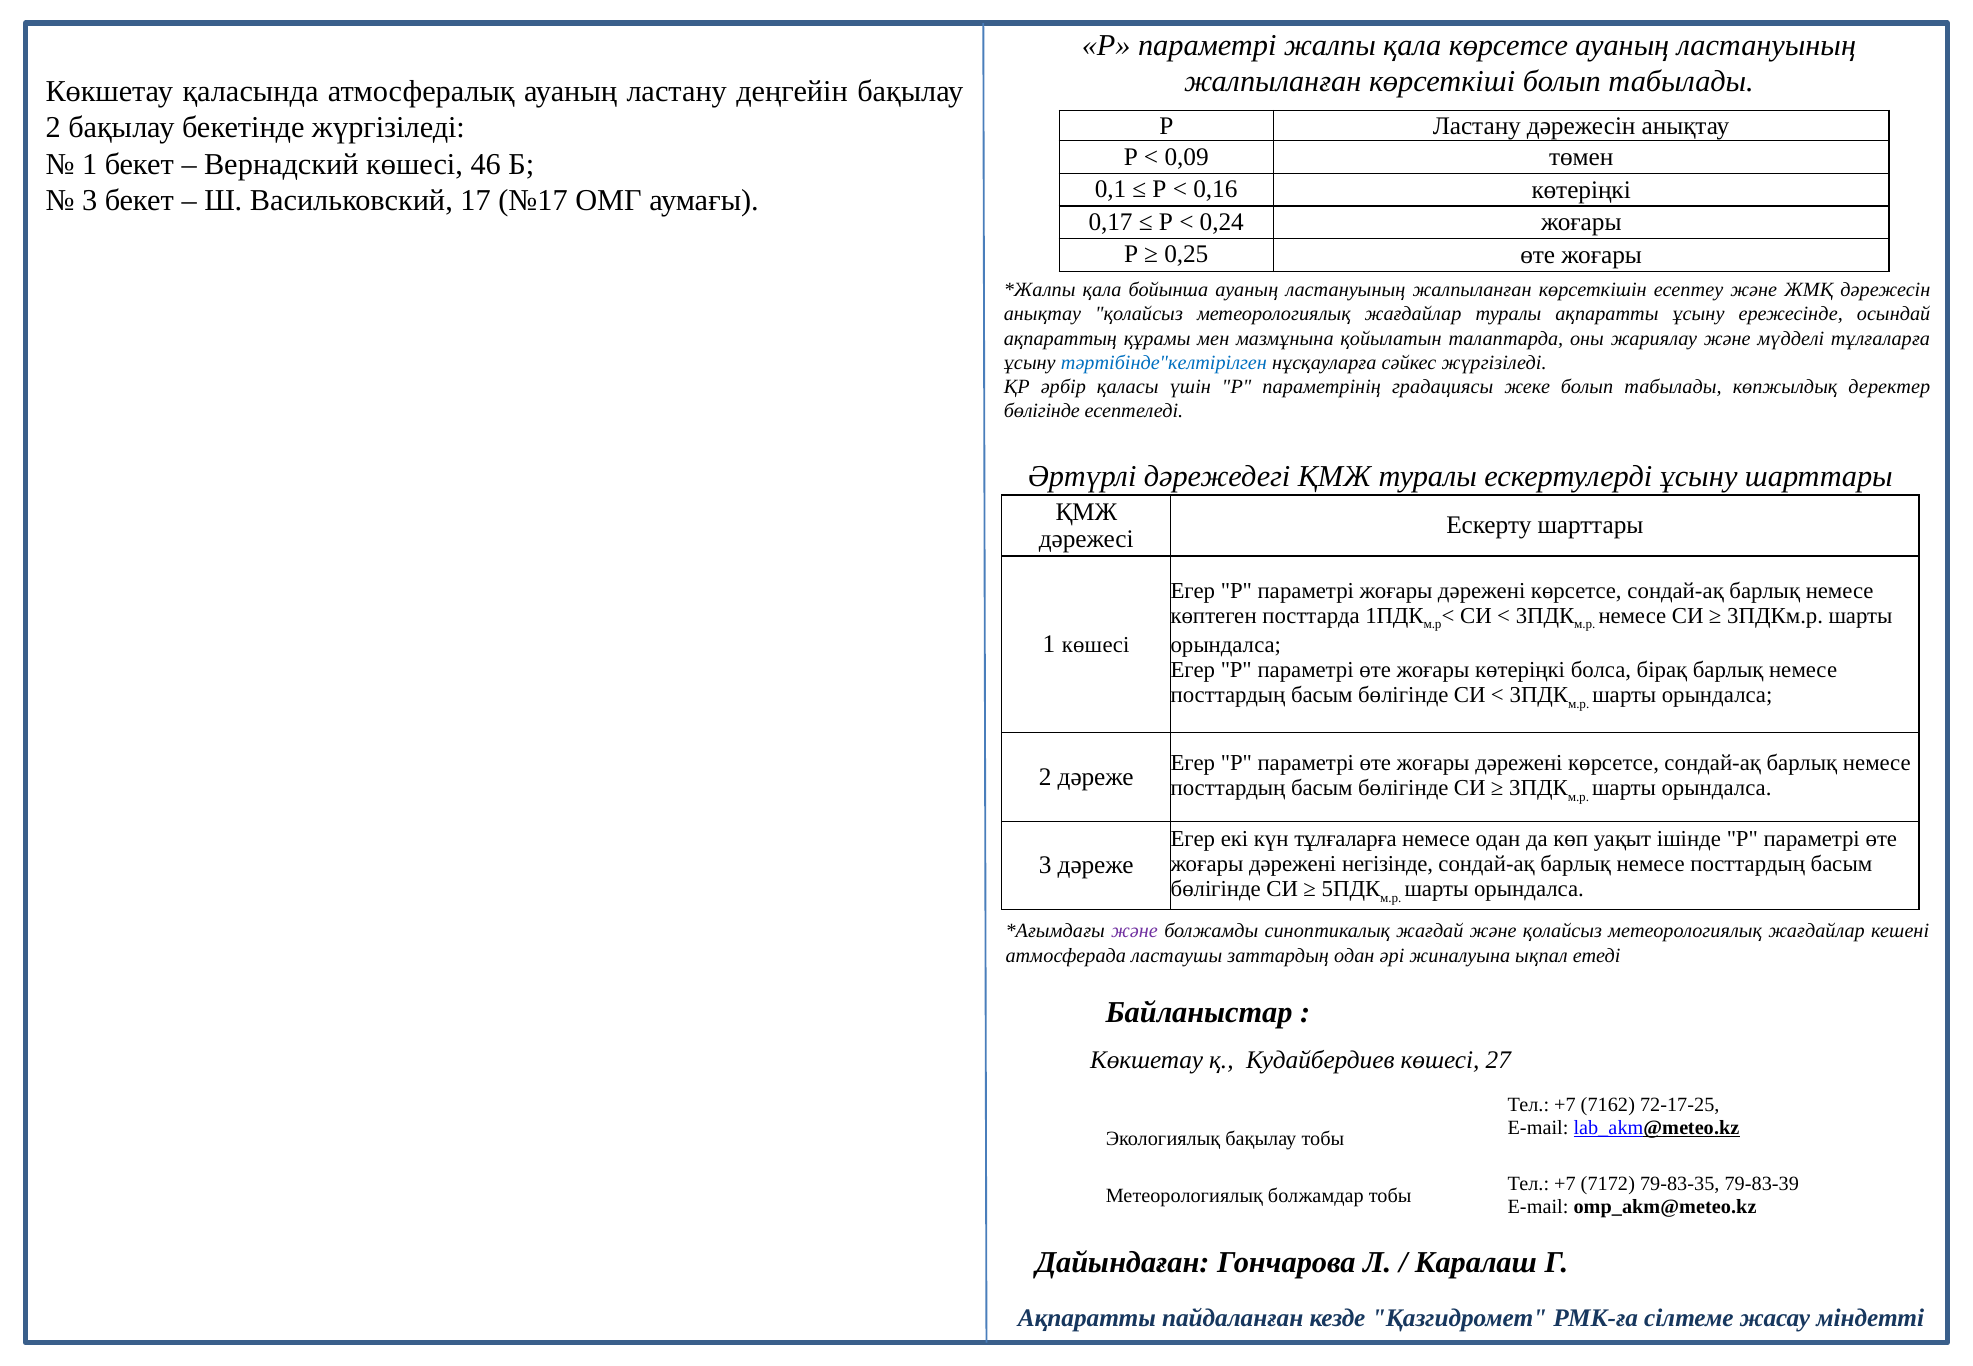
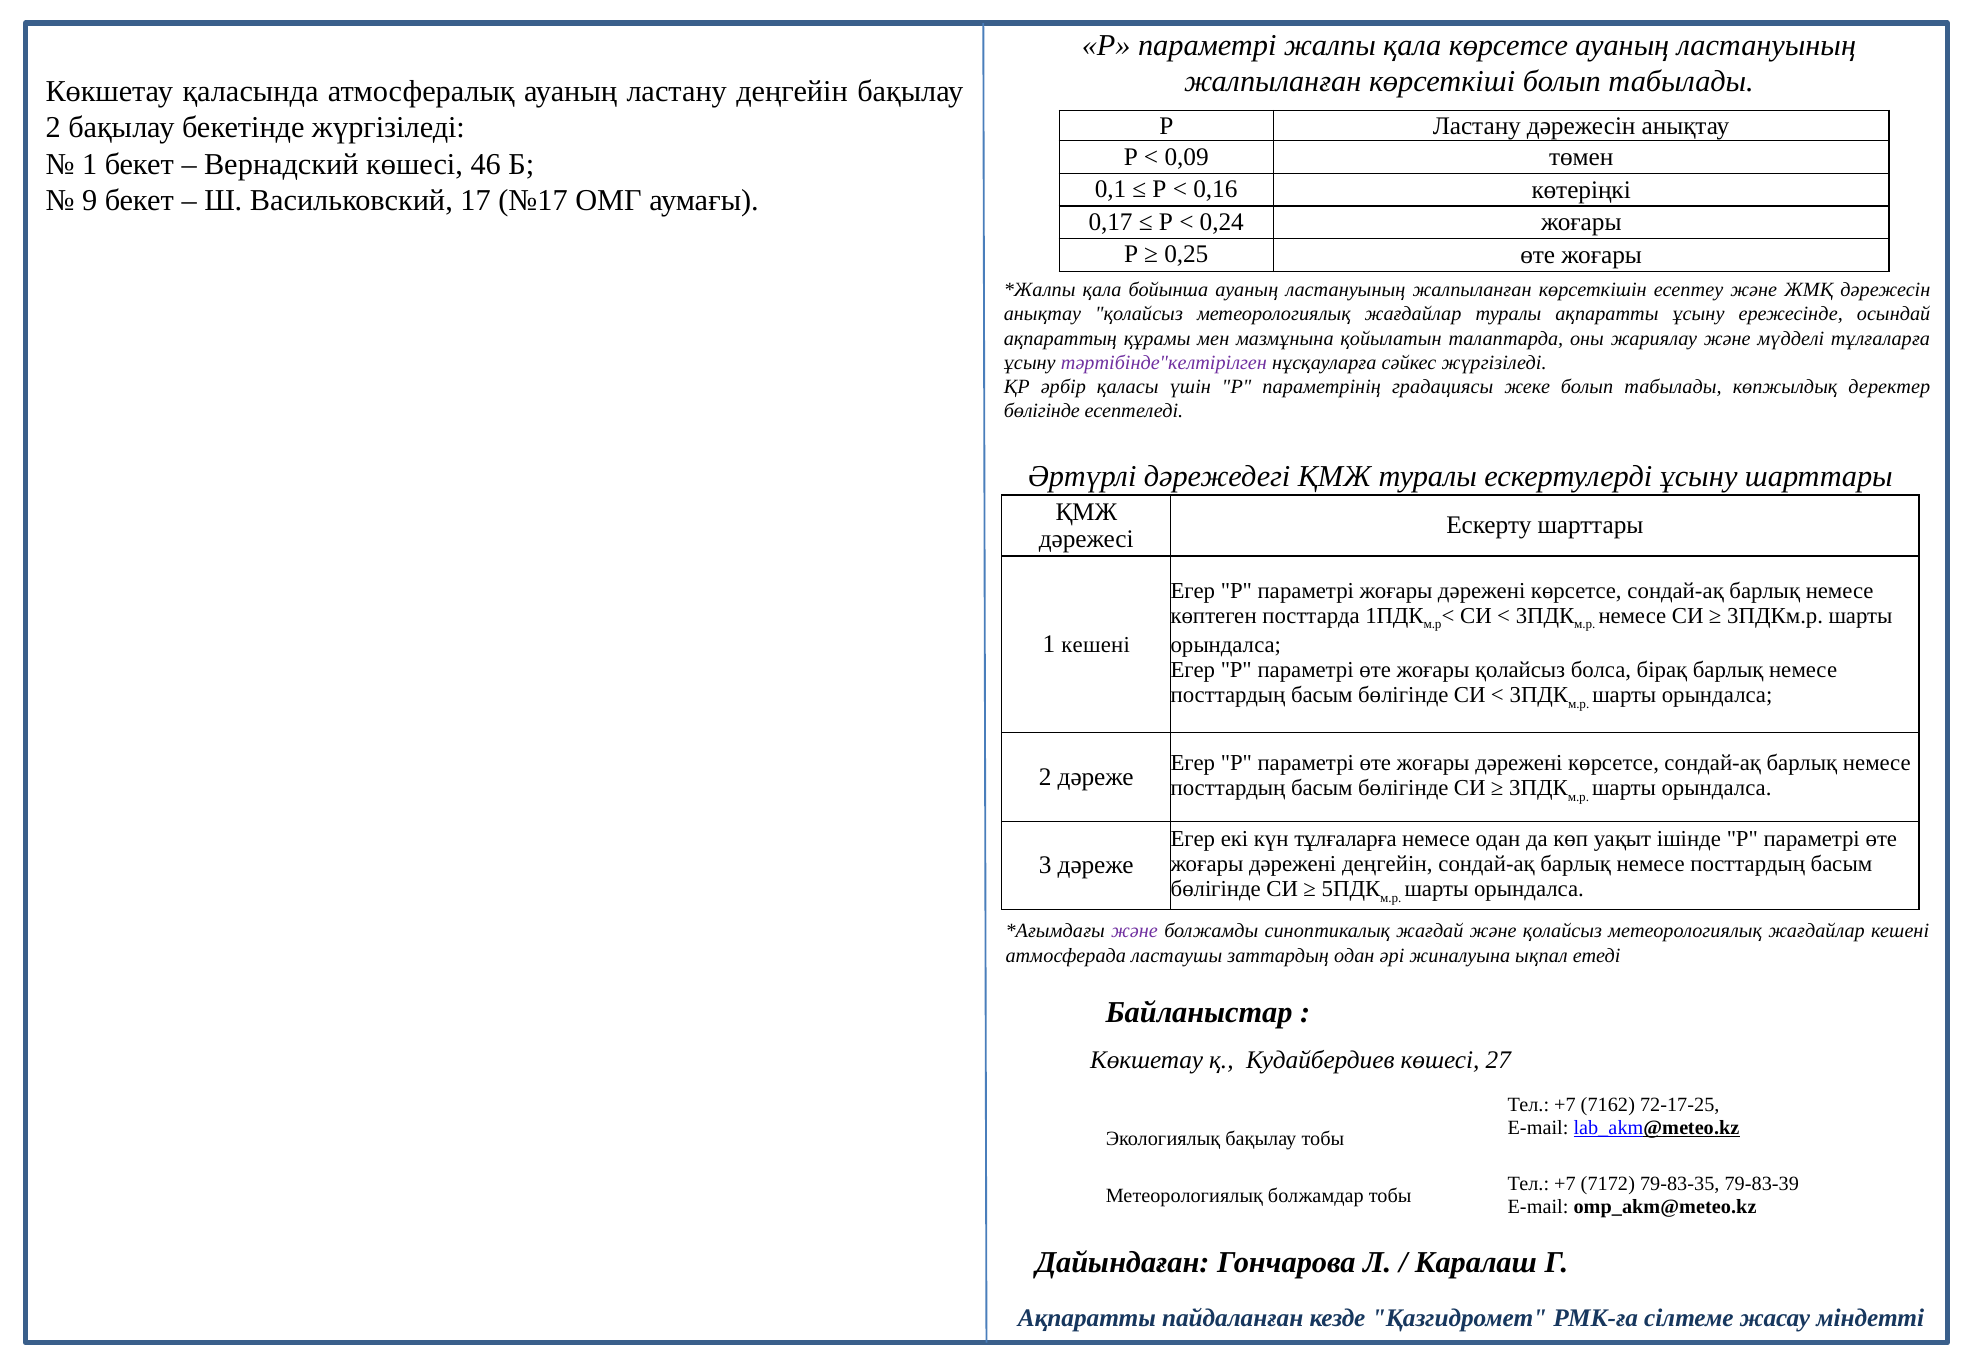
3: 3 -> 9 (90, 201)
тәртібінде"келтірілген colour: blue -> purple (1164, 363)
1 көшесі: көшесі -> кешені (1096, 645)
жоғары көтеріңкі: көтеріңкі -> қолайсыз (1520, 670)
дәрежені негізінде: негізінде -> деңгейін (1387, 864)
